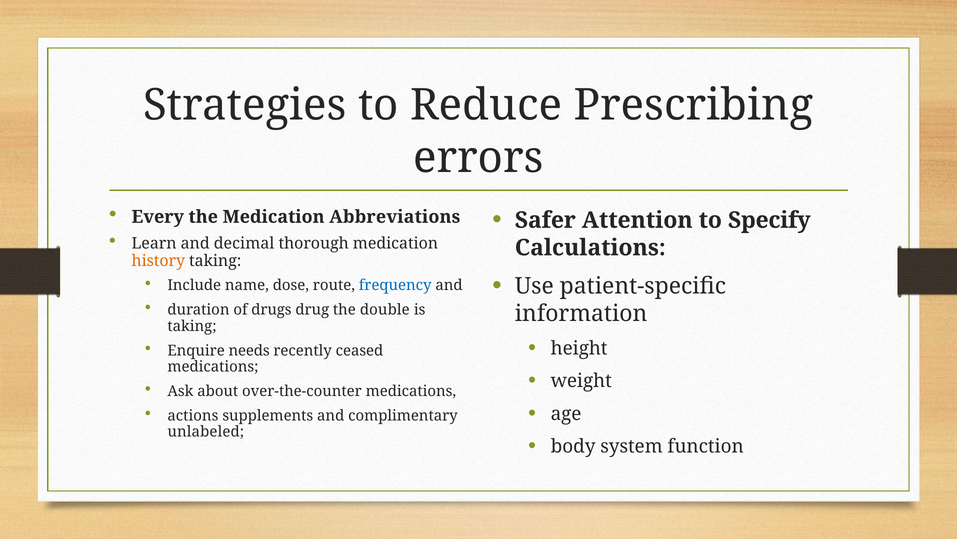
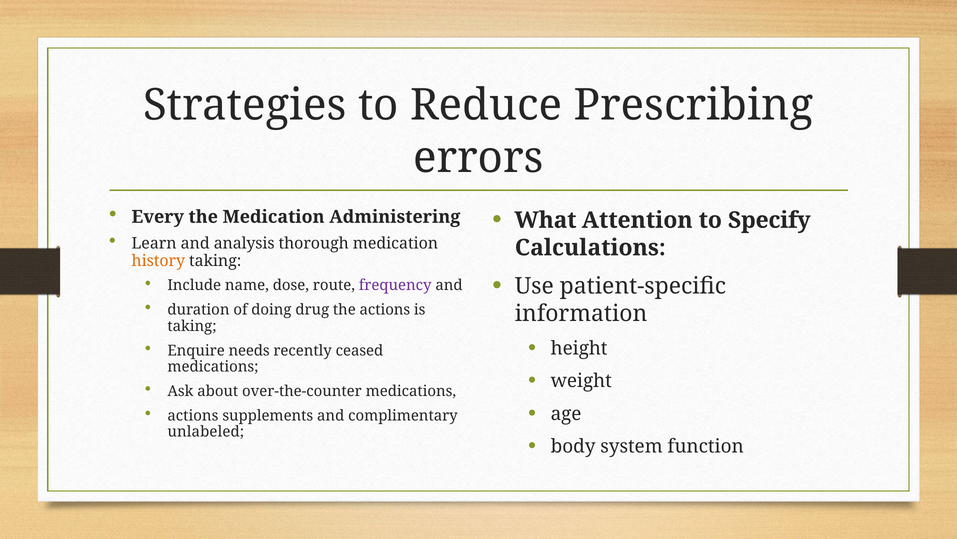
Abbreviations: Abbreviations -> Administering (395, 217)
Safer: Safer -> What (545, 220)
decimal: decimal -> analysis (244, 243)
frequency colour: blue -> purple (395, 285)
drugs: drugs -> doing (271, 310)
the double: double -> actions (385, 310)
